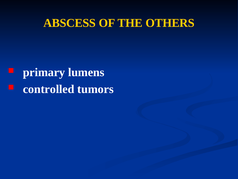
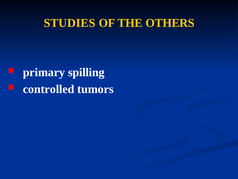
ABSCESS: ABSCESS -> STUDIES (70, 23)
lumens: lumens -> spilling (86, 72)
